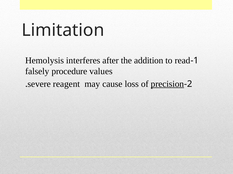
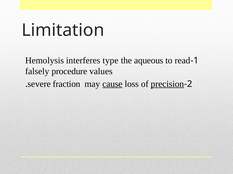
after: after -> type (111, 61)
addition: addition -> aqueous (149, 61)
reagent: reagent -> fraction (67, 84)
cause underline: none -> present (112, 84)
